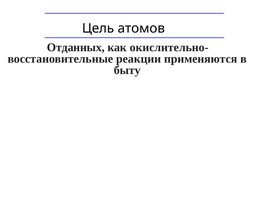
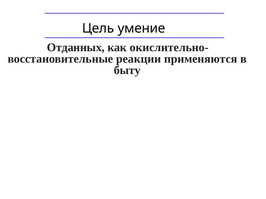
атомов: атомов -> умение (141, 28)
